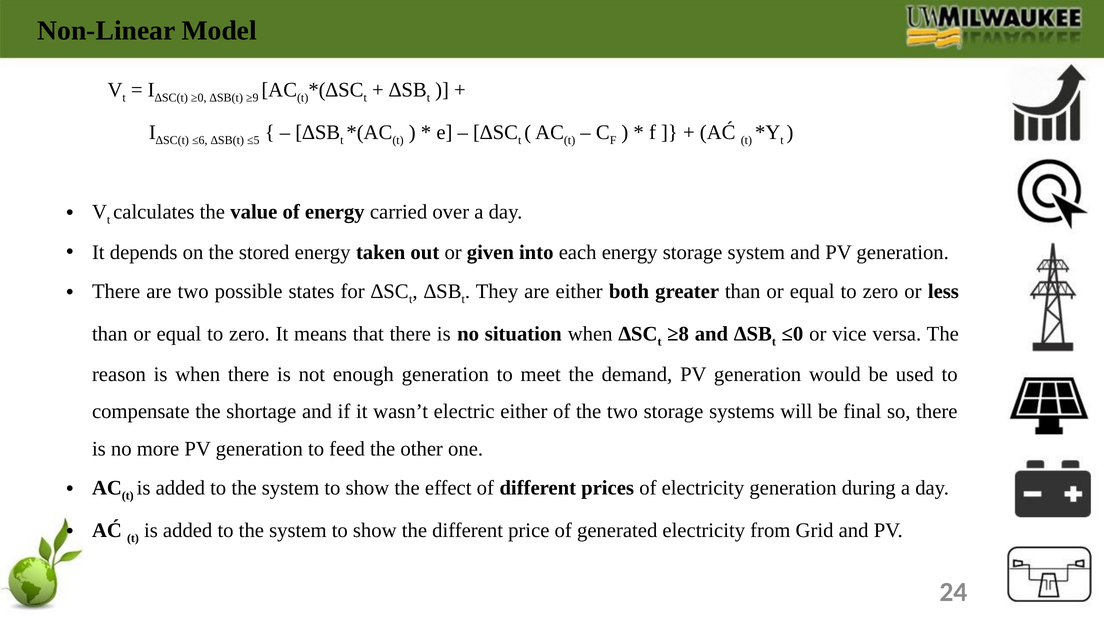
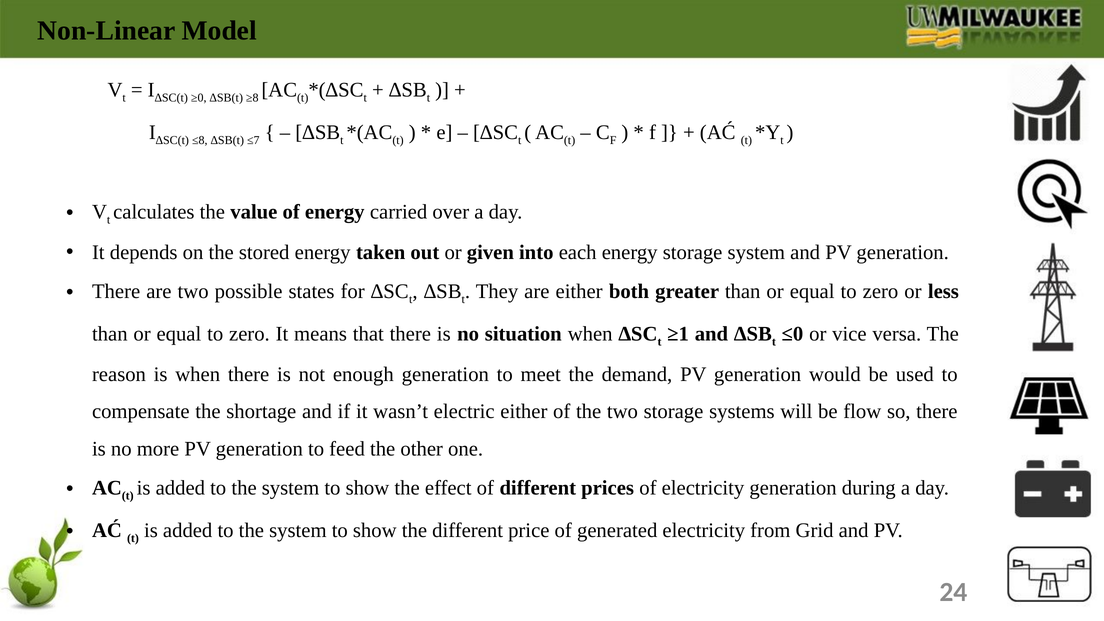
≥9: ≥9 -> ≥8 (252, 98)
≤6: ≤6 -> ≤8 (200, 140)
≤5: ≤5 -> ≤7 (253, 140)
≥8: ≥8 -> ≥1 (678, 334)
final: final -> flow (862, 412)
